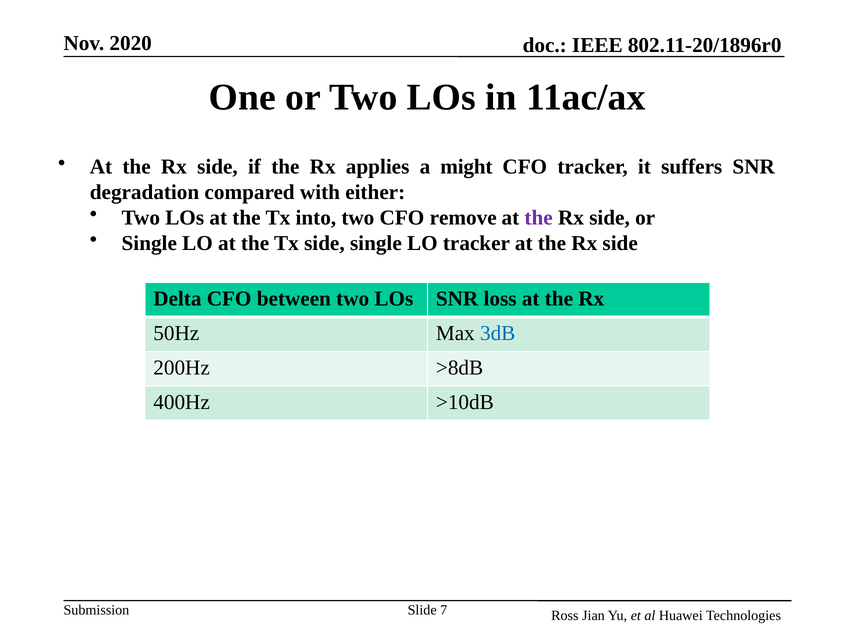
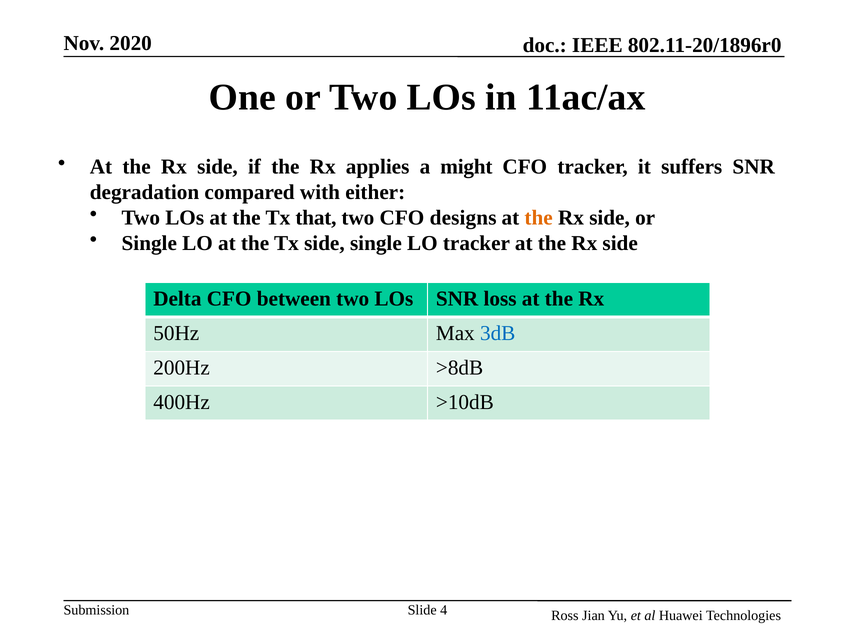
into: into -> that (316, 218)
remove: remove -> designs (463, 218)
the colour: purple -> orange (539, 218)
7: 7 -> 4 (444, 610)
